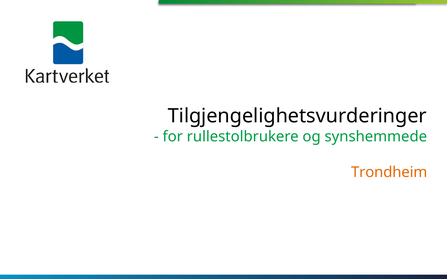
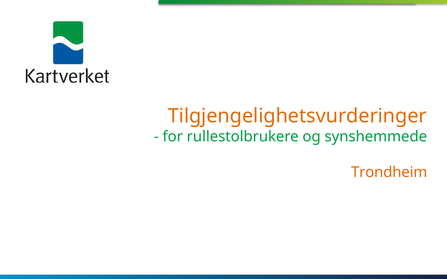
Tilgjengelighetsvurderinger colour: black -> orange (297, 116)
